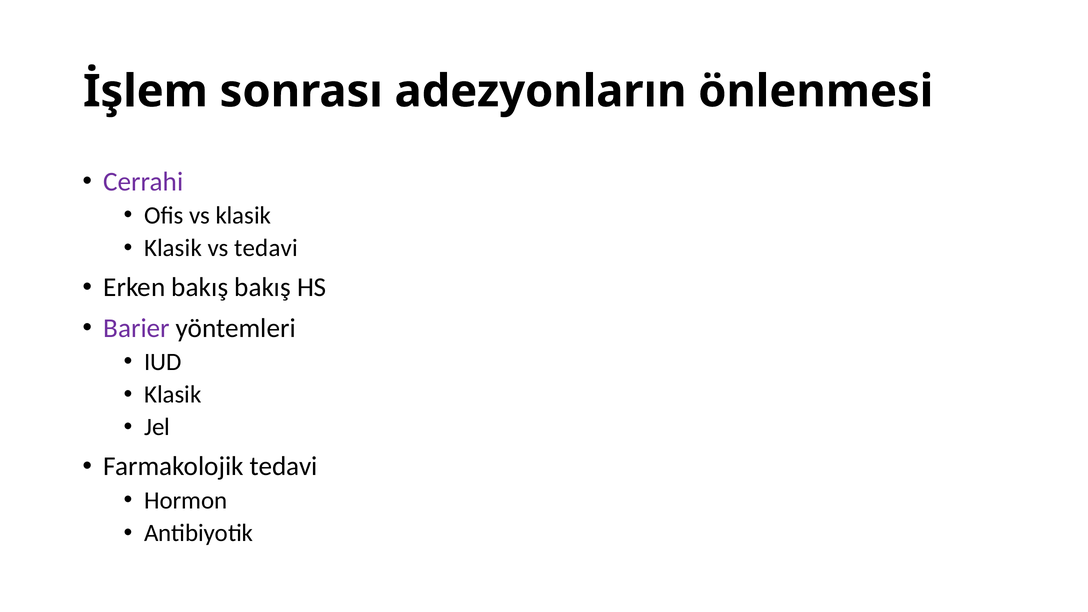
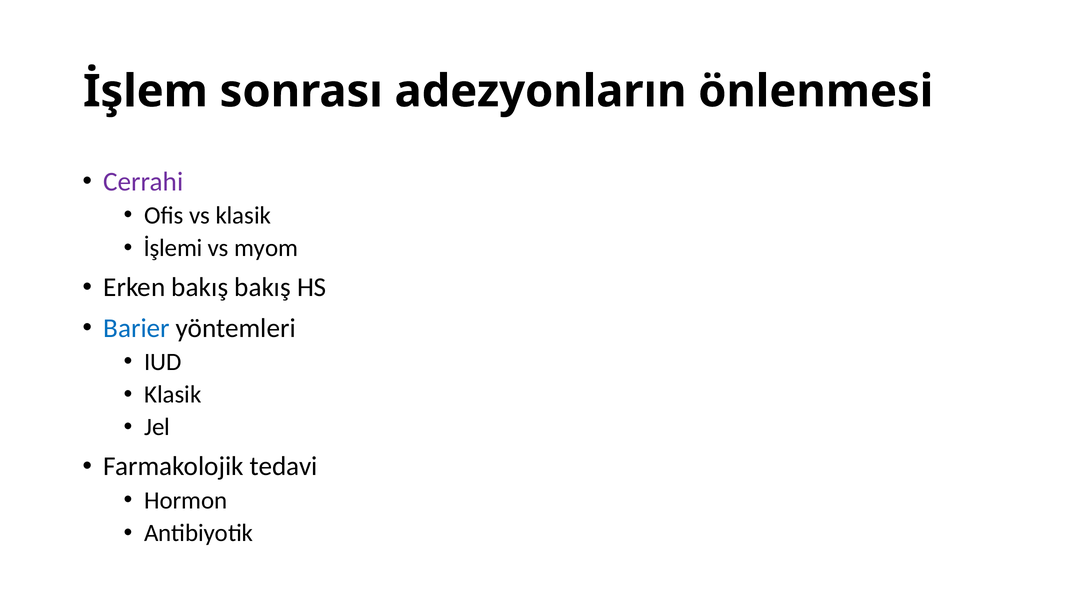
Klasik: Klasik -> İşlemi (173, 248)
vs tedavi: tedavi -> myom (266, 248)
Barier colour: purple -> blue (137, 328)
